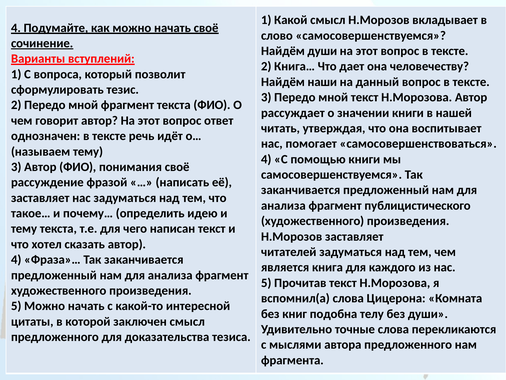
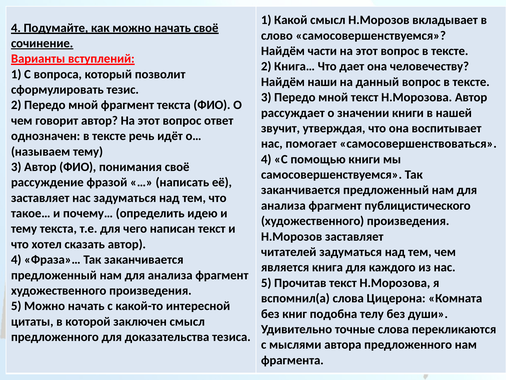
Найдём души: души -> части (322, 51)
читать: читать -> звучит (280, 128)
